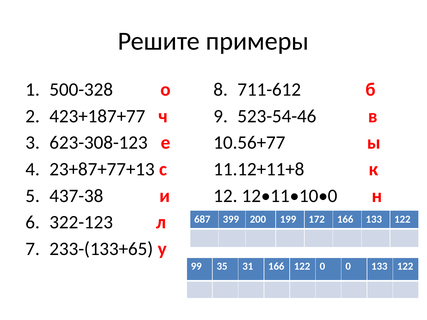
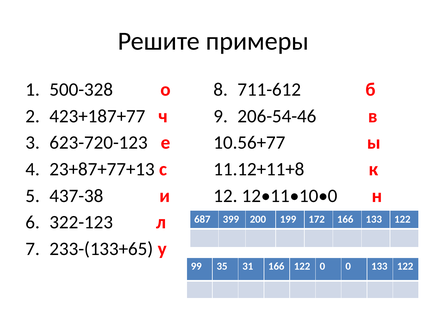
523-54-46: 523-54-46 -> 206-54-46 (277, 116)
623-308-123: 623-308-123 -> 623-720-123 (99, 143)
